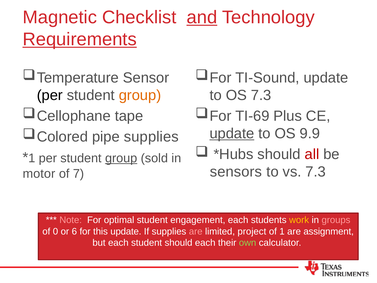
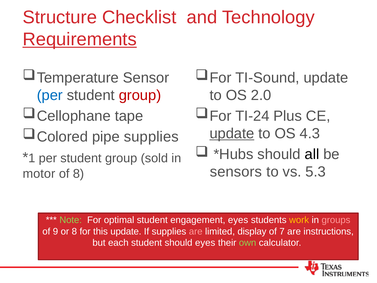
Magnetic: Magnetic -> Structure (60, 17)
and underline: present -> none (202, 17)
per colour: black -> blue (50, 95)
group colour: orange -> red (140, 95)
OS 7.3: 7.3 -> 2.0 (261, 95)
TI-69: TI-69 -> TI-24 (252, 116)
9.9: 9.9 -> 4.3 (310, 133)
all colour: red -> black (312, 154)
group underline: present -> none (121, 158)
vs 7.3: 7.3 -> 5.3 (316, 172)
of 7: 7 -> 8 (78, 174)
Note colour: pink -> light green (71, 220)
engagement each: each -> eyes (238, 220)
0: 0 -> 9 (55, 231)
or 6: 6 -> 8 (74, 231)
project: project -> display (252, 231)
of 1: 1 -> 7 (282, 231)
assignment: assignment -> instructions (329, 231)
should each: each -> eyes (205, 243)
